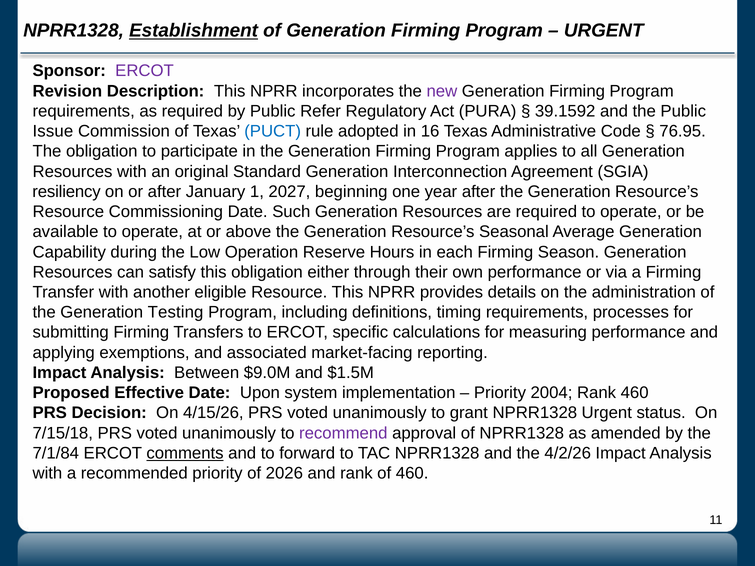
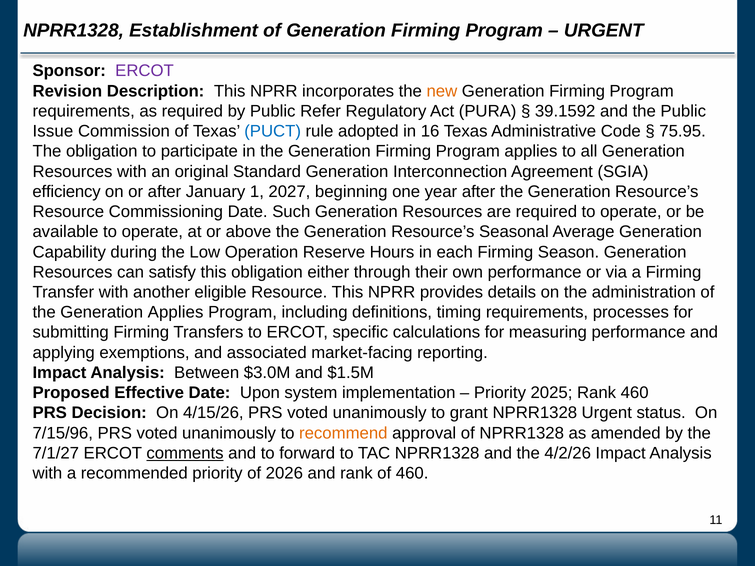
Establishment underline: present -> none (194, 31)
new colour: purple -> orange (442, 91)
76.95: 76.95 -> 75.95 (683, 131)
resiliency: resiliency -> efficiency (67, 192)
Generation Testing: Testing -> Applies (176, 312)
$9.0M: $9.0M -> $3.0M (267, 373)
2004: 2004 -> 2025 (551, 393)
7/15/18: 7/15/18 -> 7/15/96 (63, 433)
recommend colour: purple -> orange (343, 433)
7/1/84: 7/1/84 -> 7/1/27 (56, 453)
